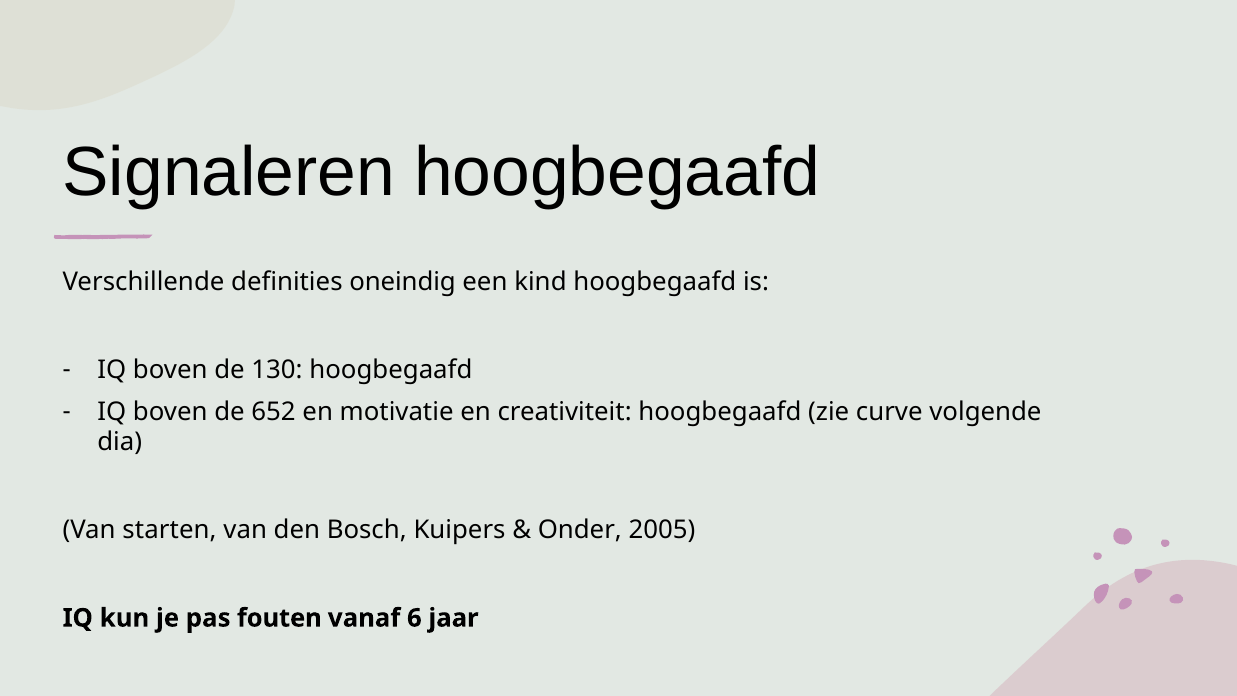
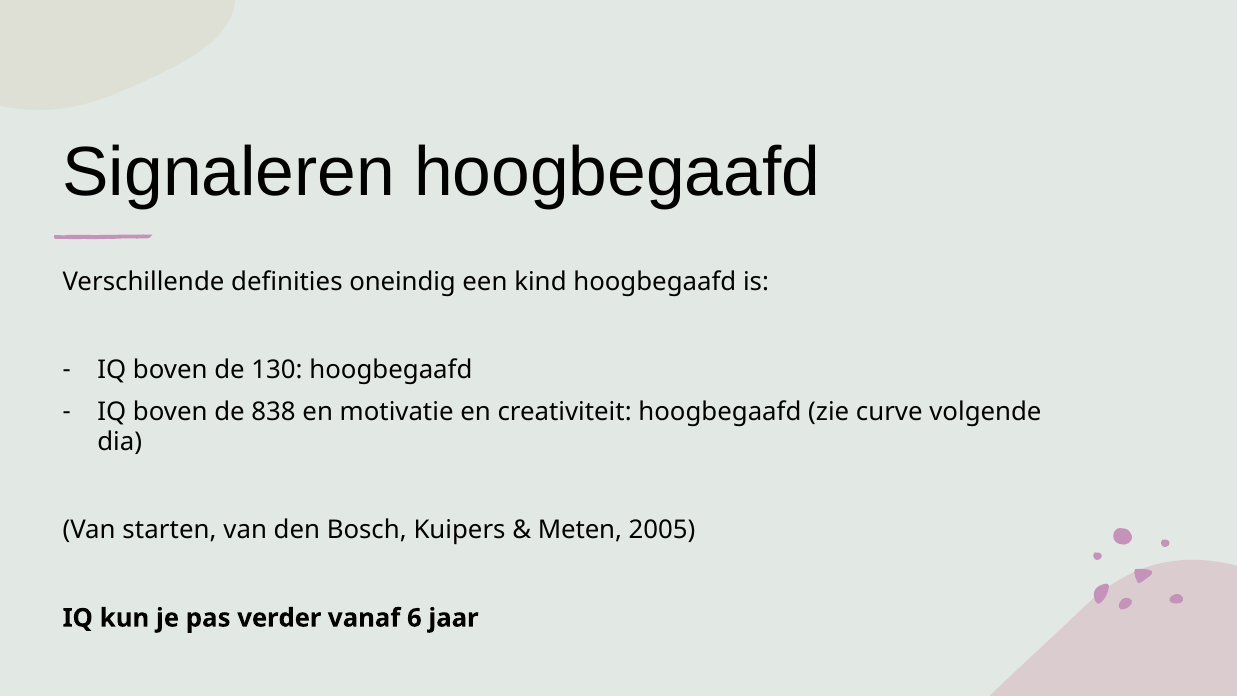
652: 652 -> 838 (274, 412)
Onder: Onder -> Meten (580, 530)
fouten: fouten -> verder (279, 618)
